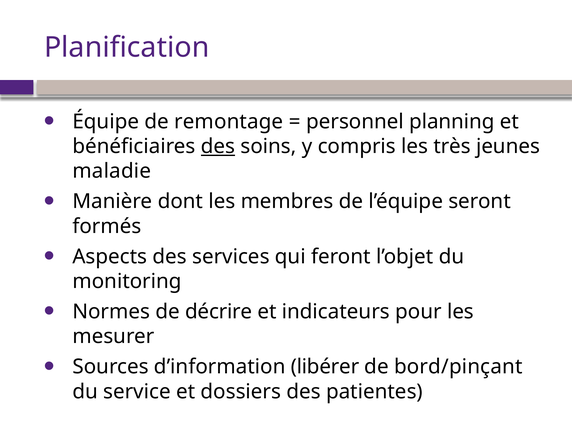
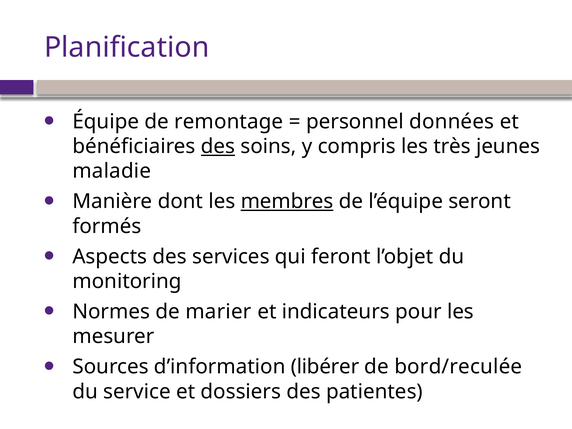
planning: planning -> données (452, 122)
membres underline: none -> present (287, 201)
décrire: décrire -> marier (218, 312)
bord/pinçant: bord/pinçant -> bord/reculée (458, 367)
